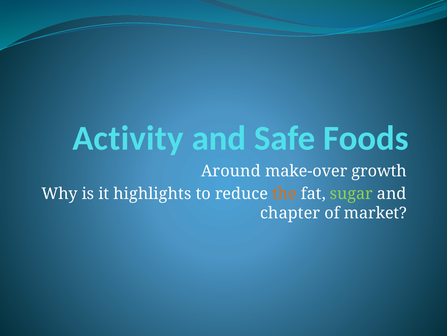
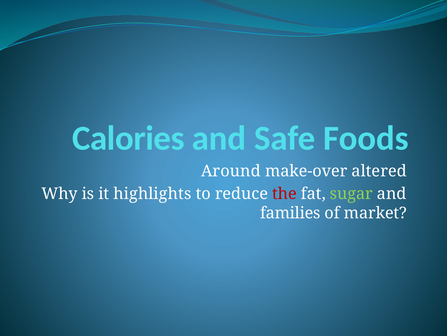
Activity: Activity -> Calories (128, 138)
growth: growth -> altered (379, 171)
the colour: orange -> red (284, 193)
chapter: chapter -> families (290, 213)
